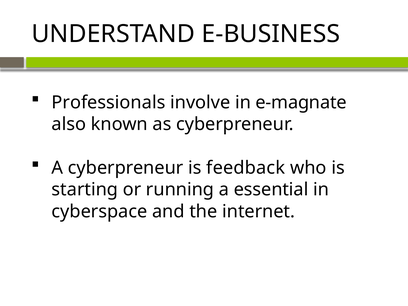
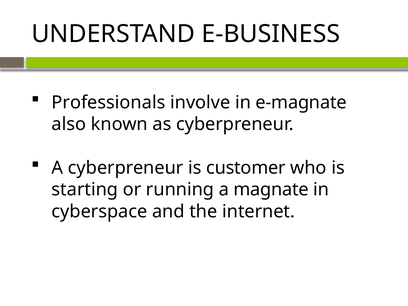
feedback: feedback -> customer (246, 168)
essential: essential -> magnate (271, 190)
